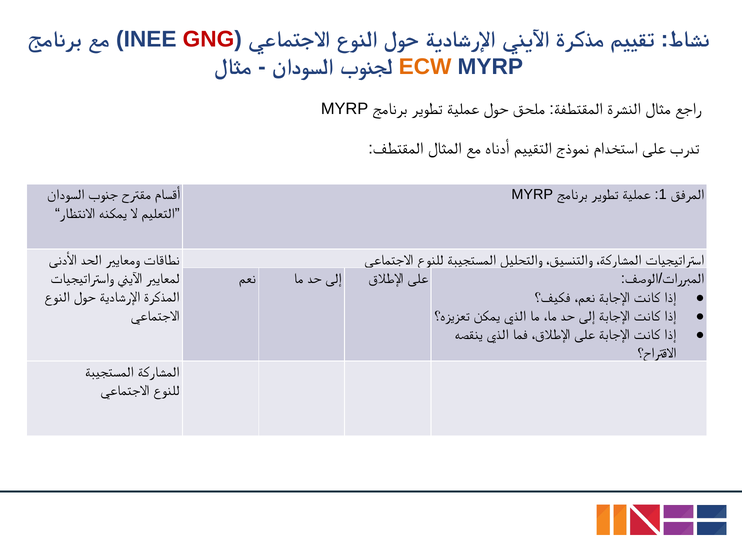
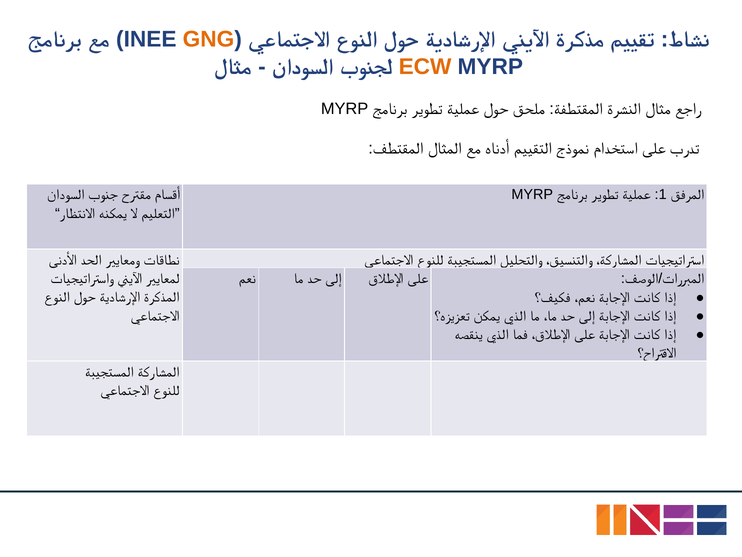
GNG colour: red -> orange (208, 39)
